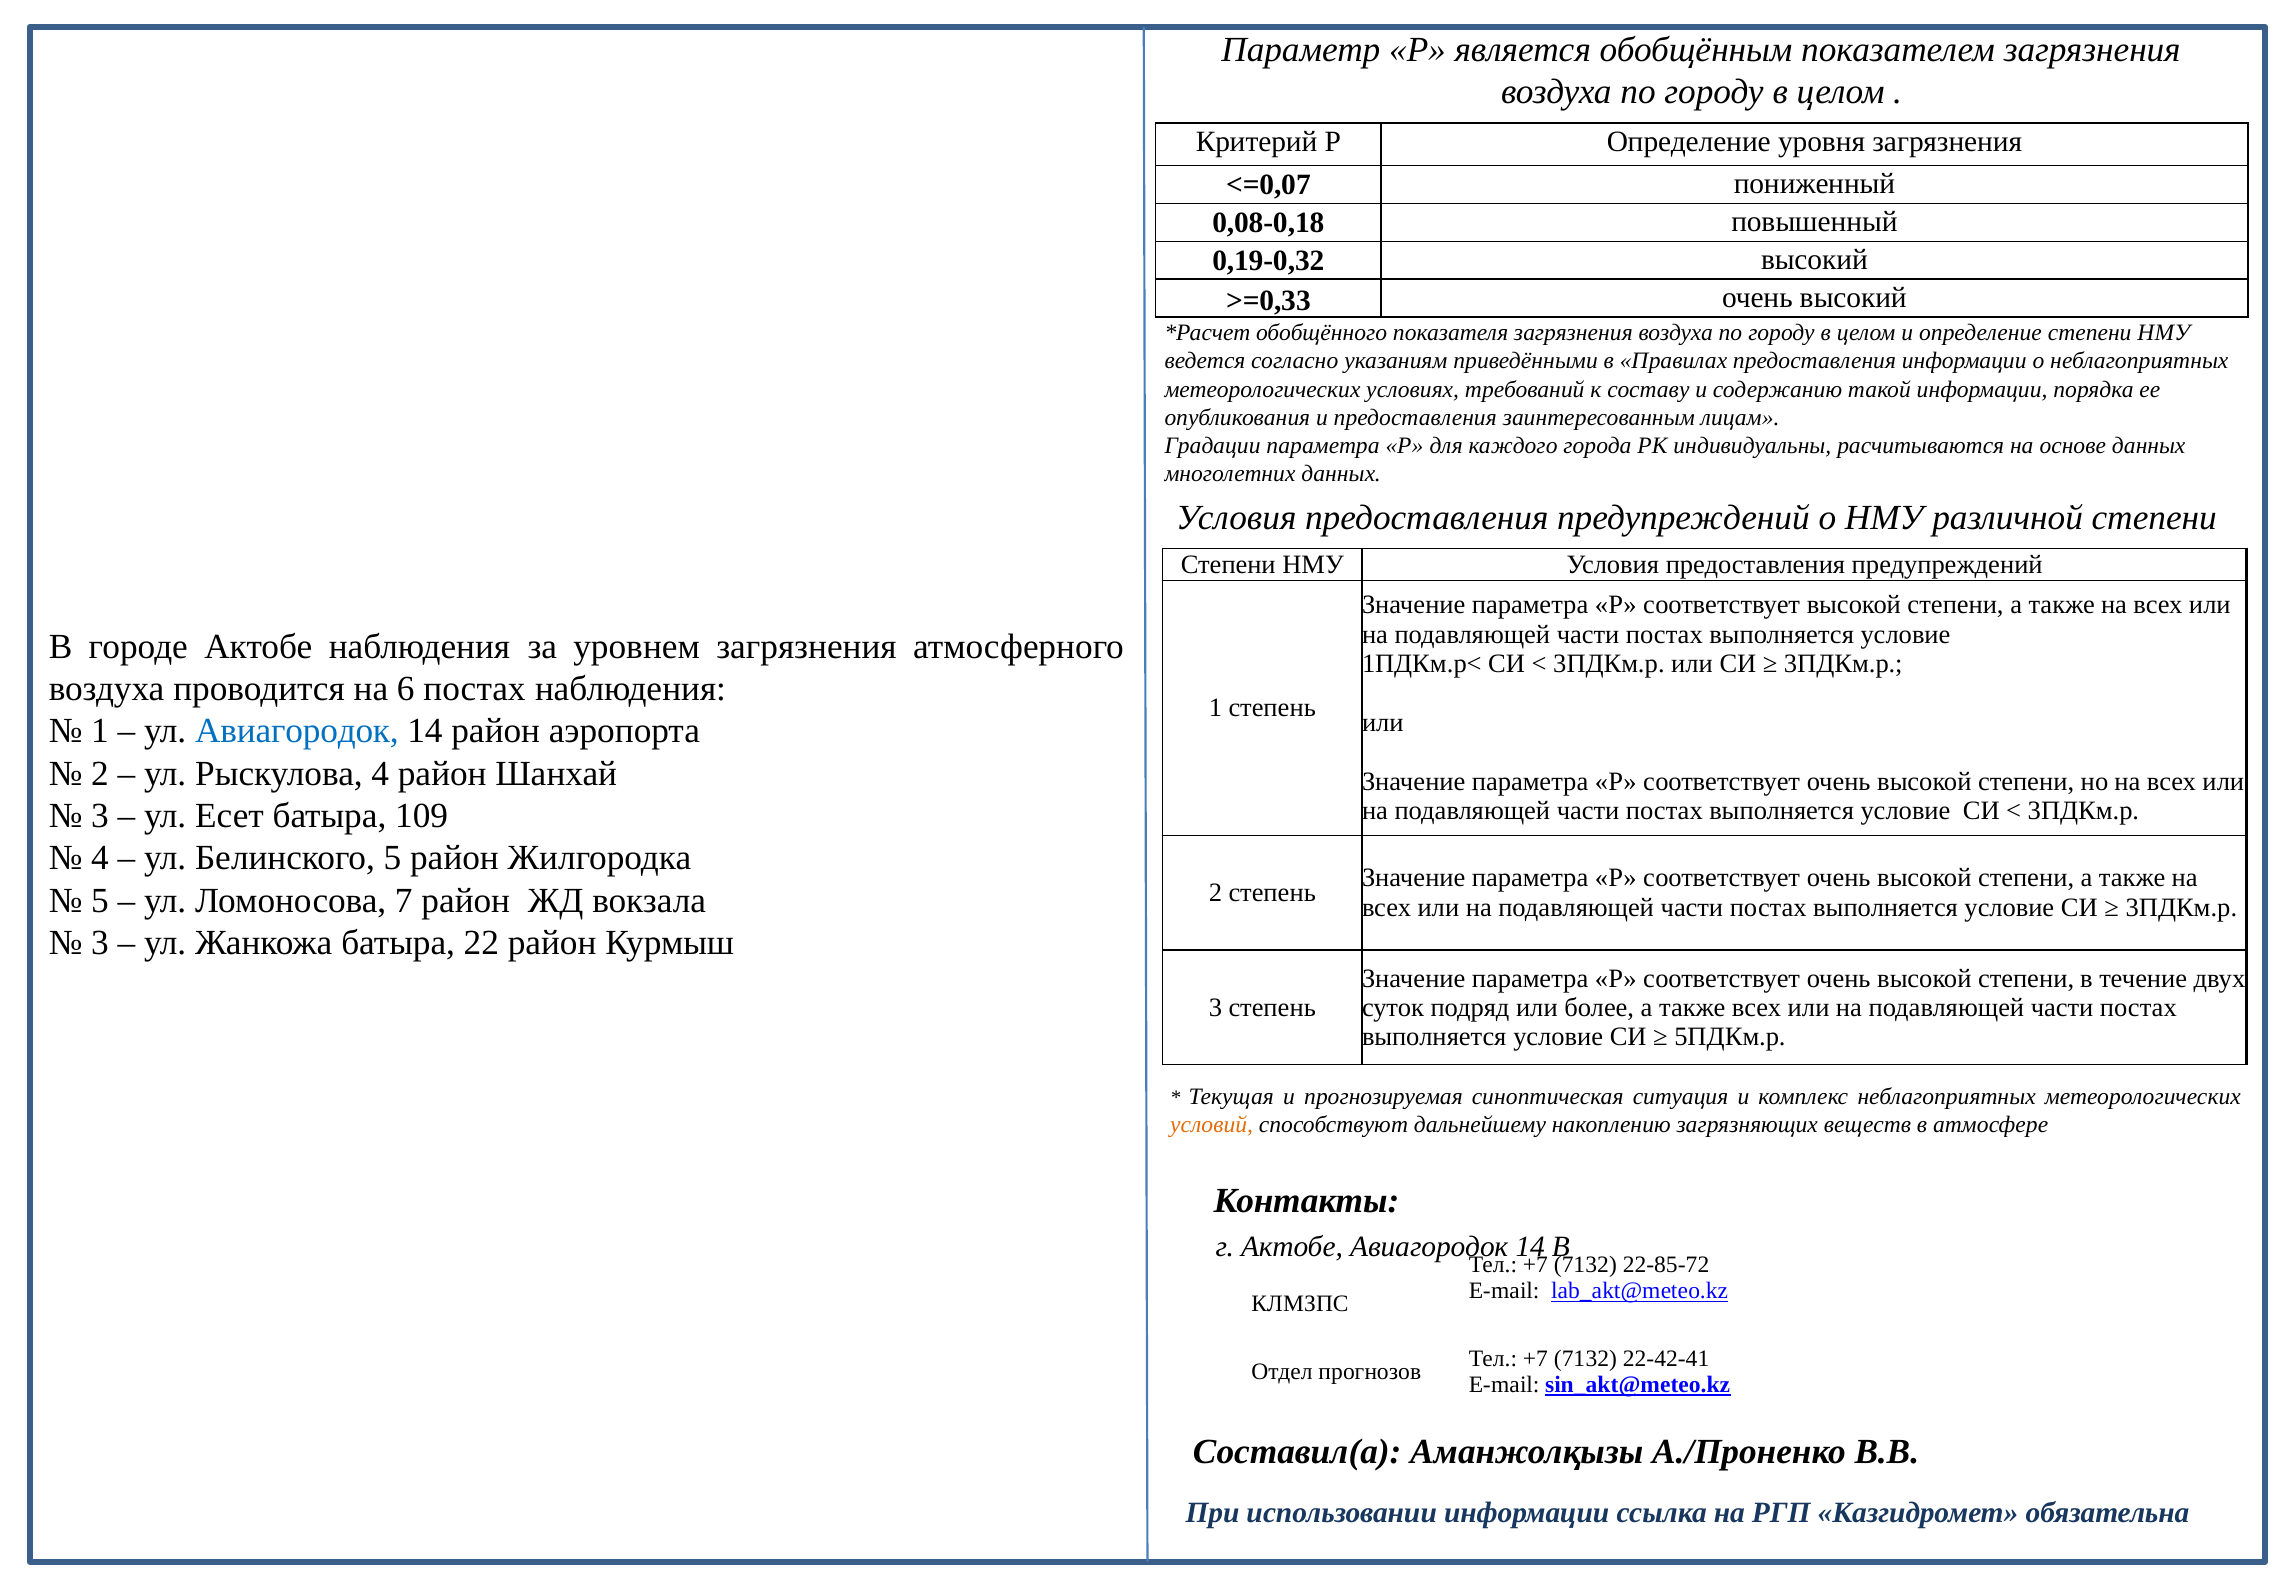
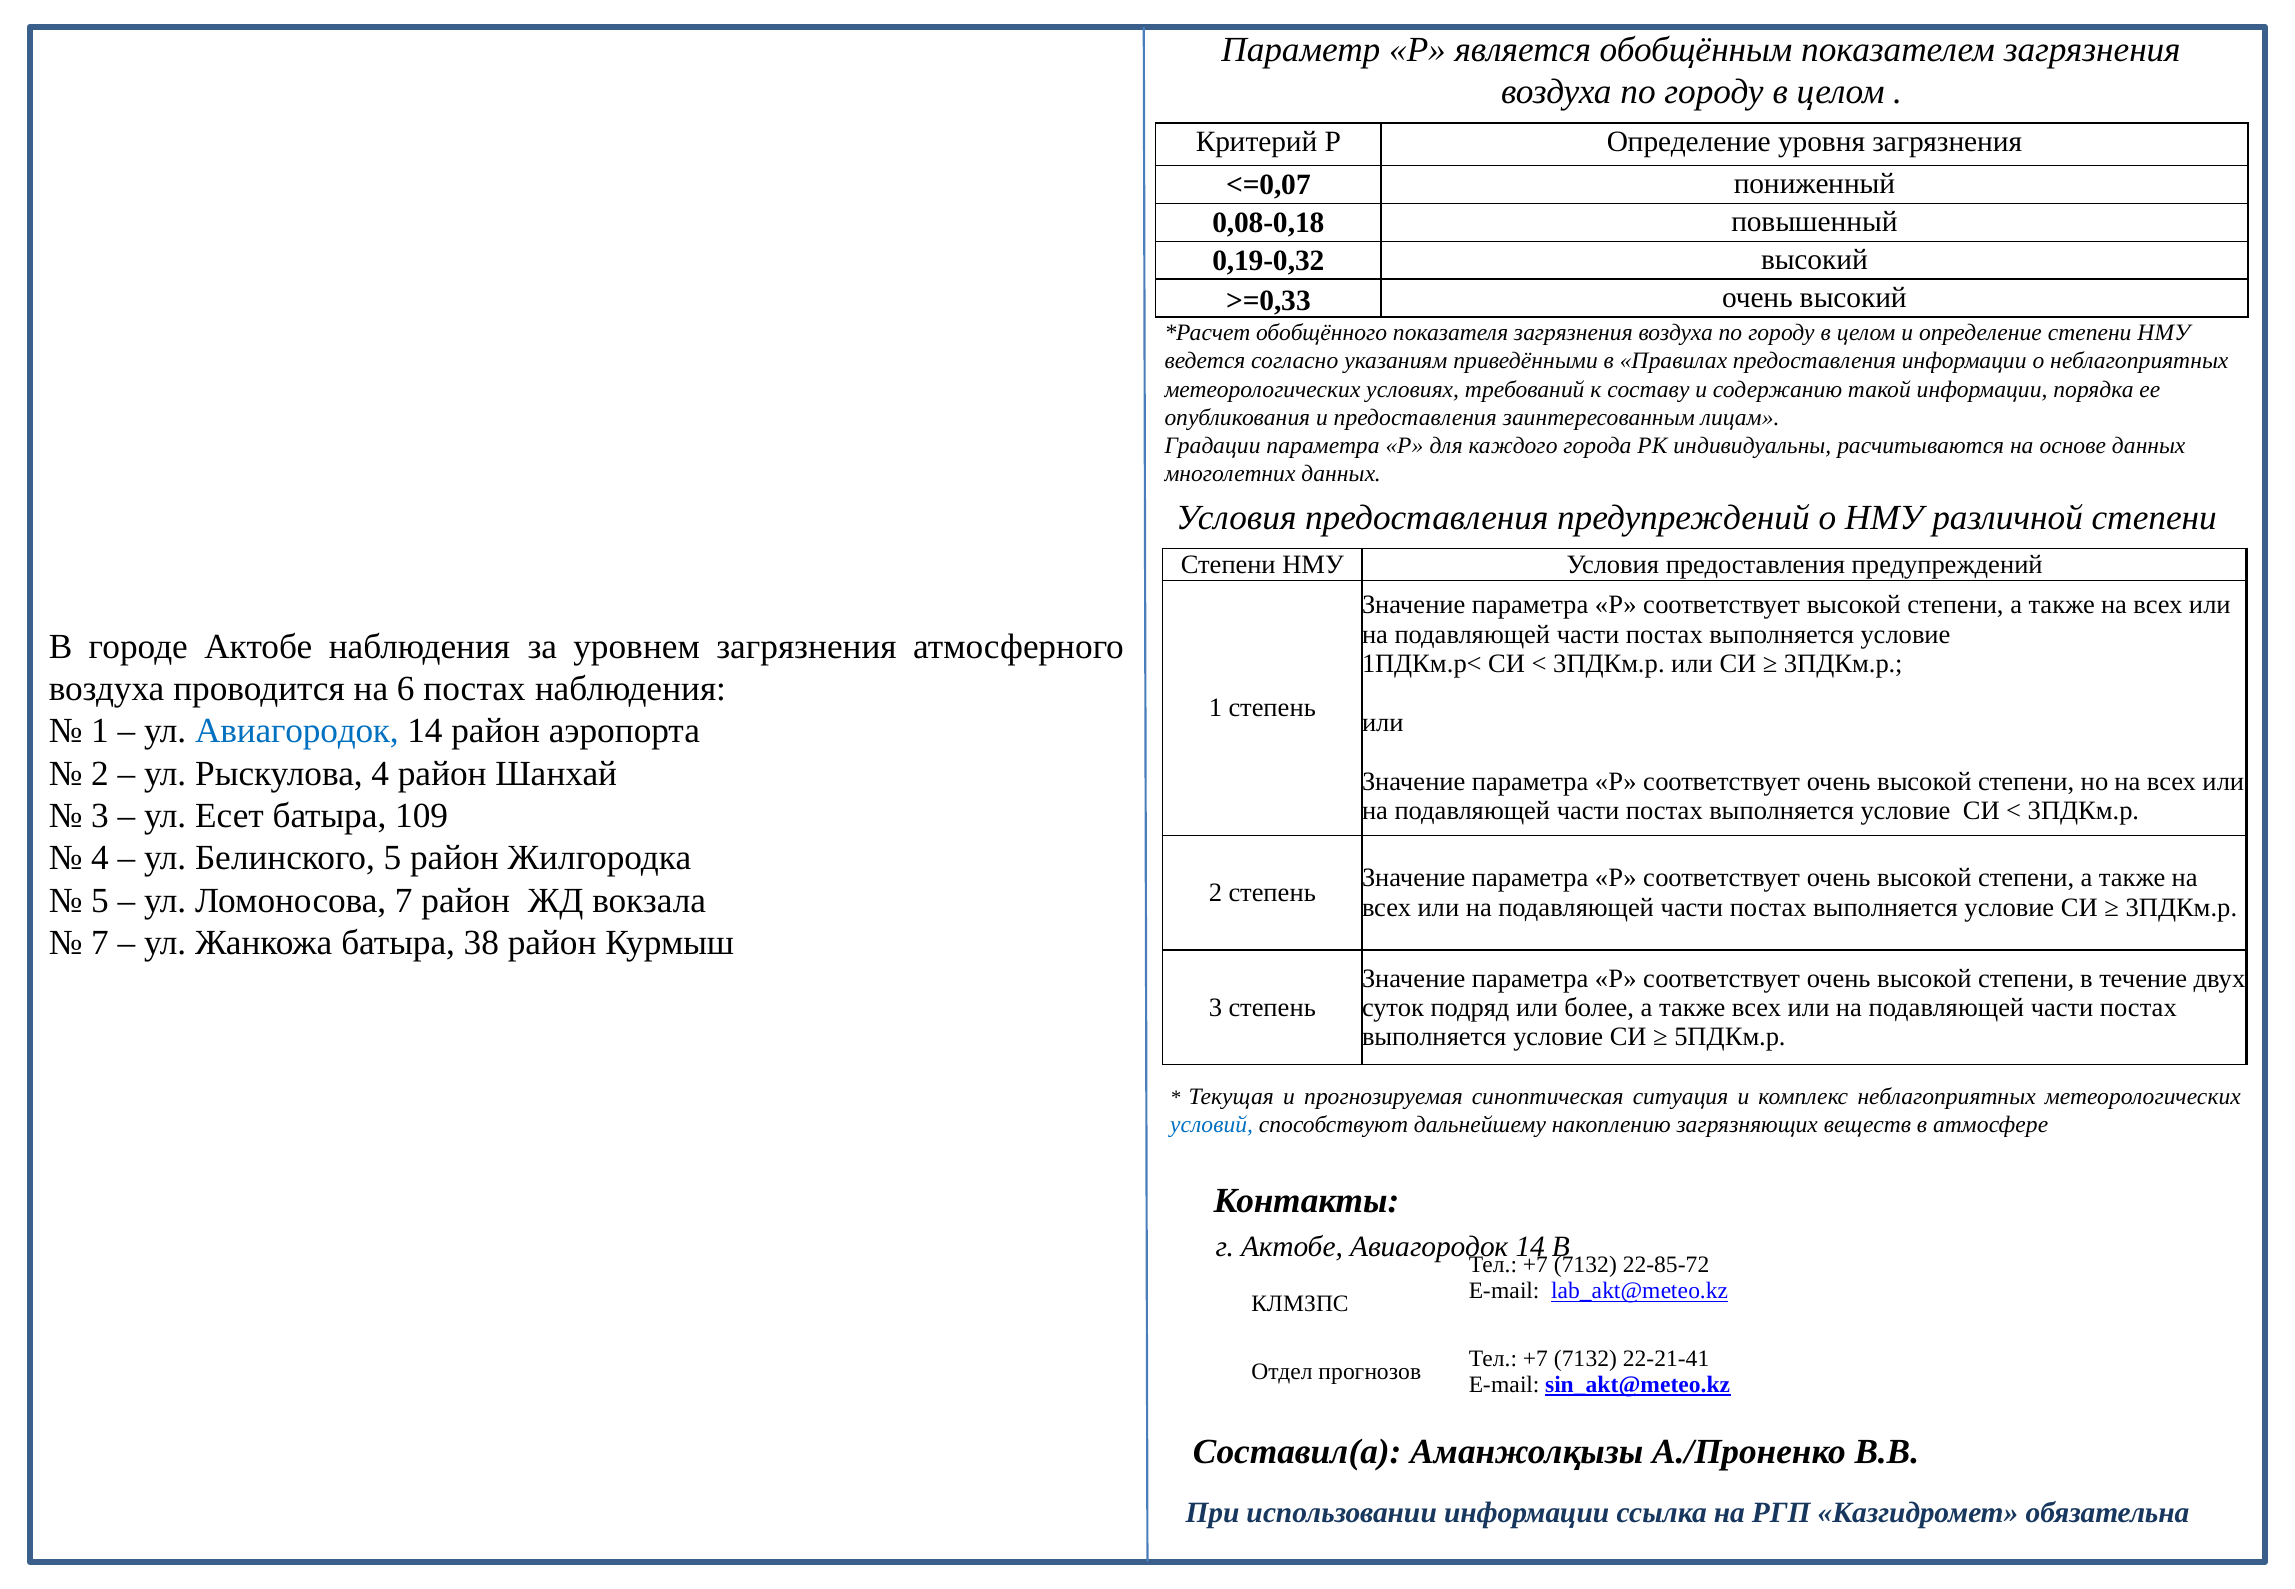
3: 3 -> 7 (100, 943)
22: 22 -> 38 (481, 943)
условий colour: orange -> blue (1212, 1124)
22-42-41: 22-42-41 -> 22-21-41 (1666, 1358)
